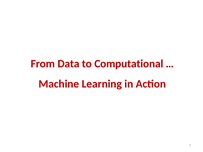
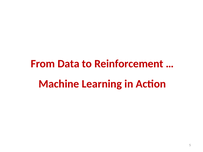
Computational: Computational -> Reinforcement (129, 64)
